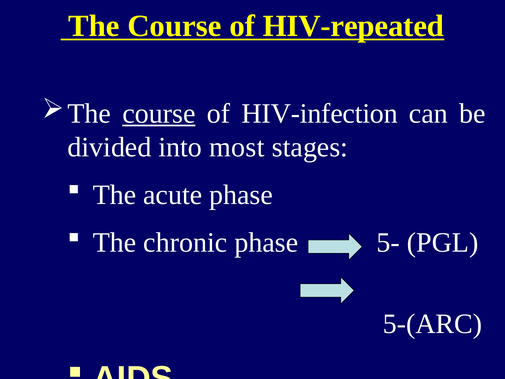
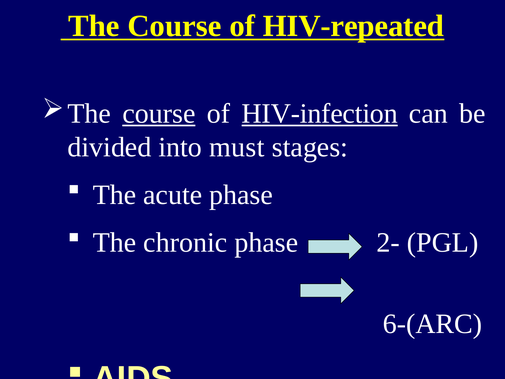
HIV-infection underline: none -> present (320, 113)
most: most -> must (237, 147)
5-: 5- -> 2- (388, 242)
5-(ARC: 5-(ARC -> 6-(ARC (433, 324)
